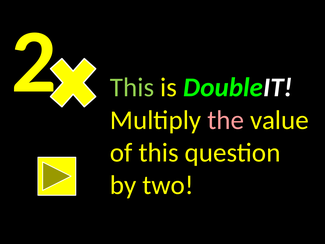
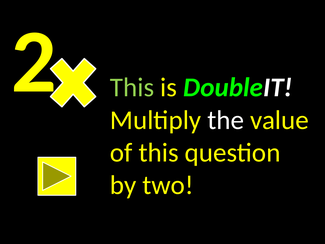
the colour: pink -> white (226, 120)
